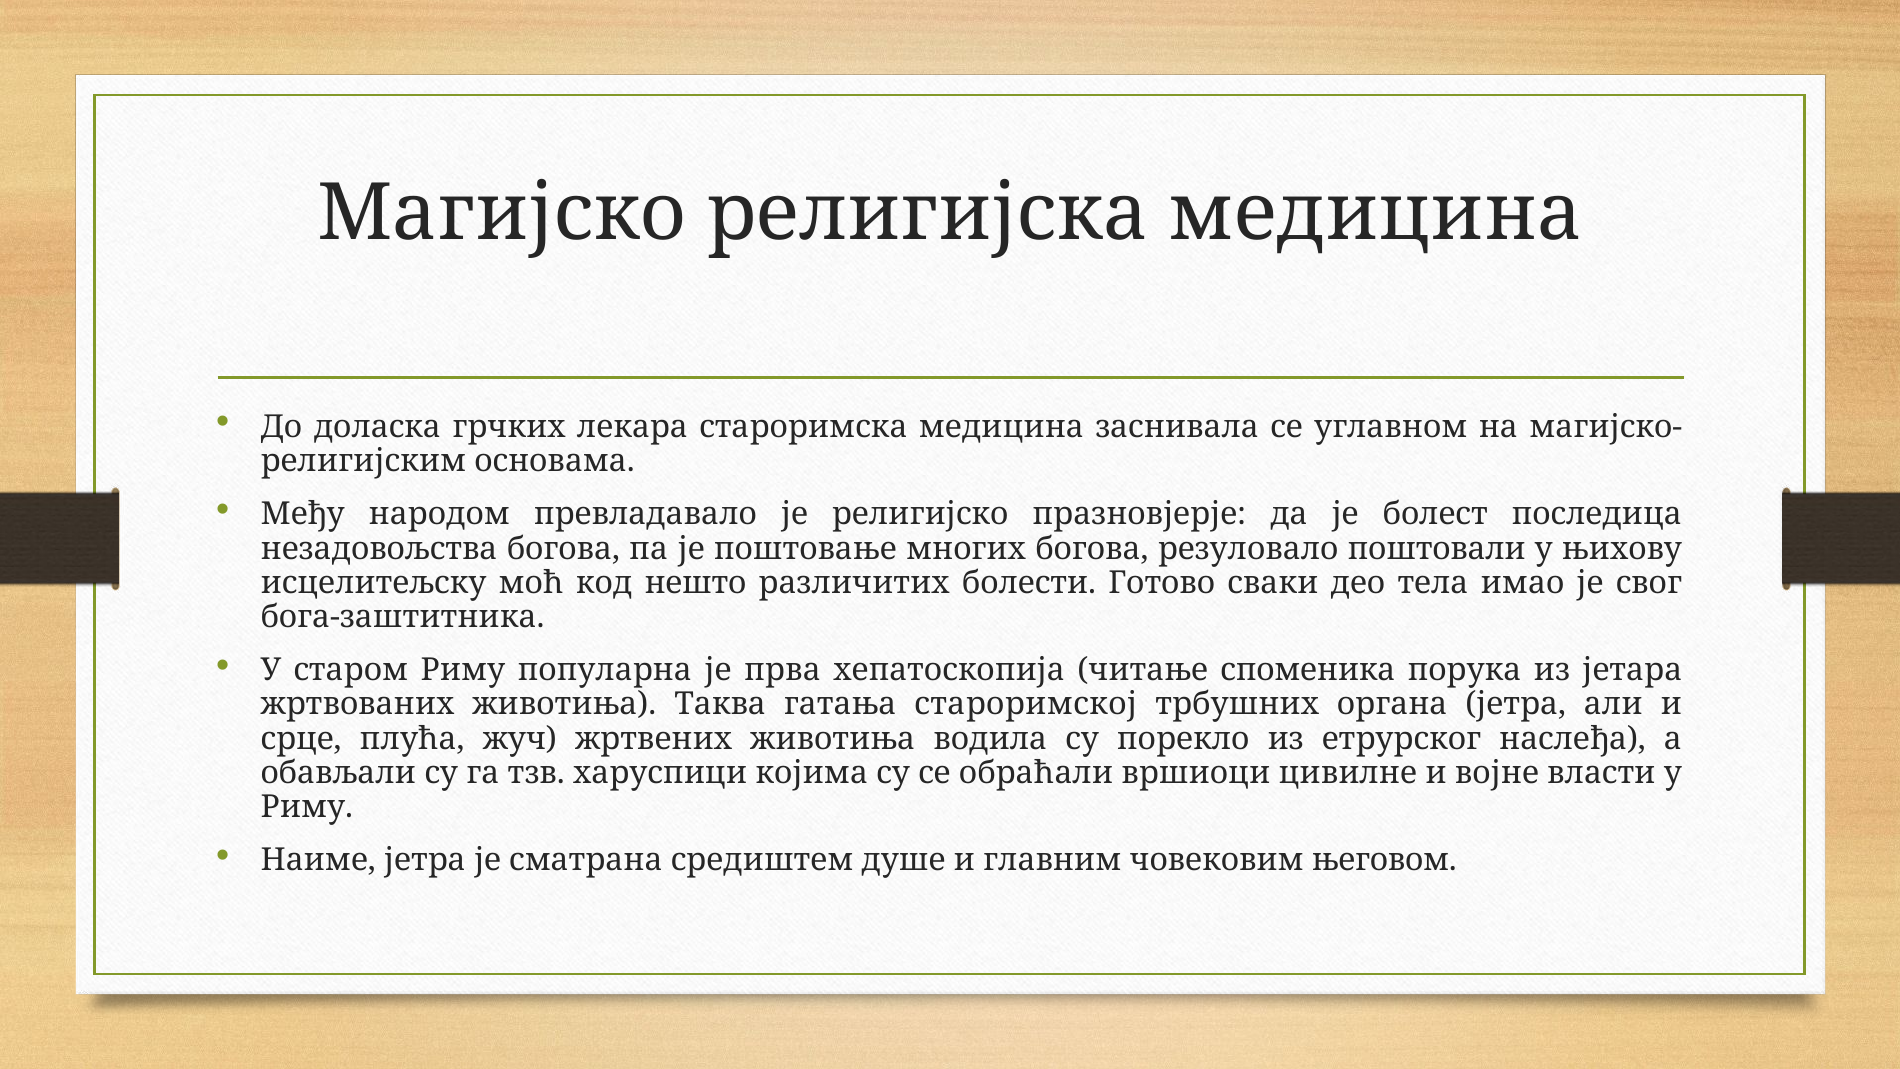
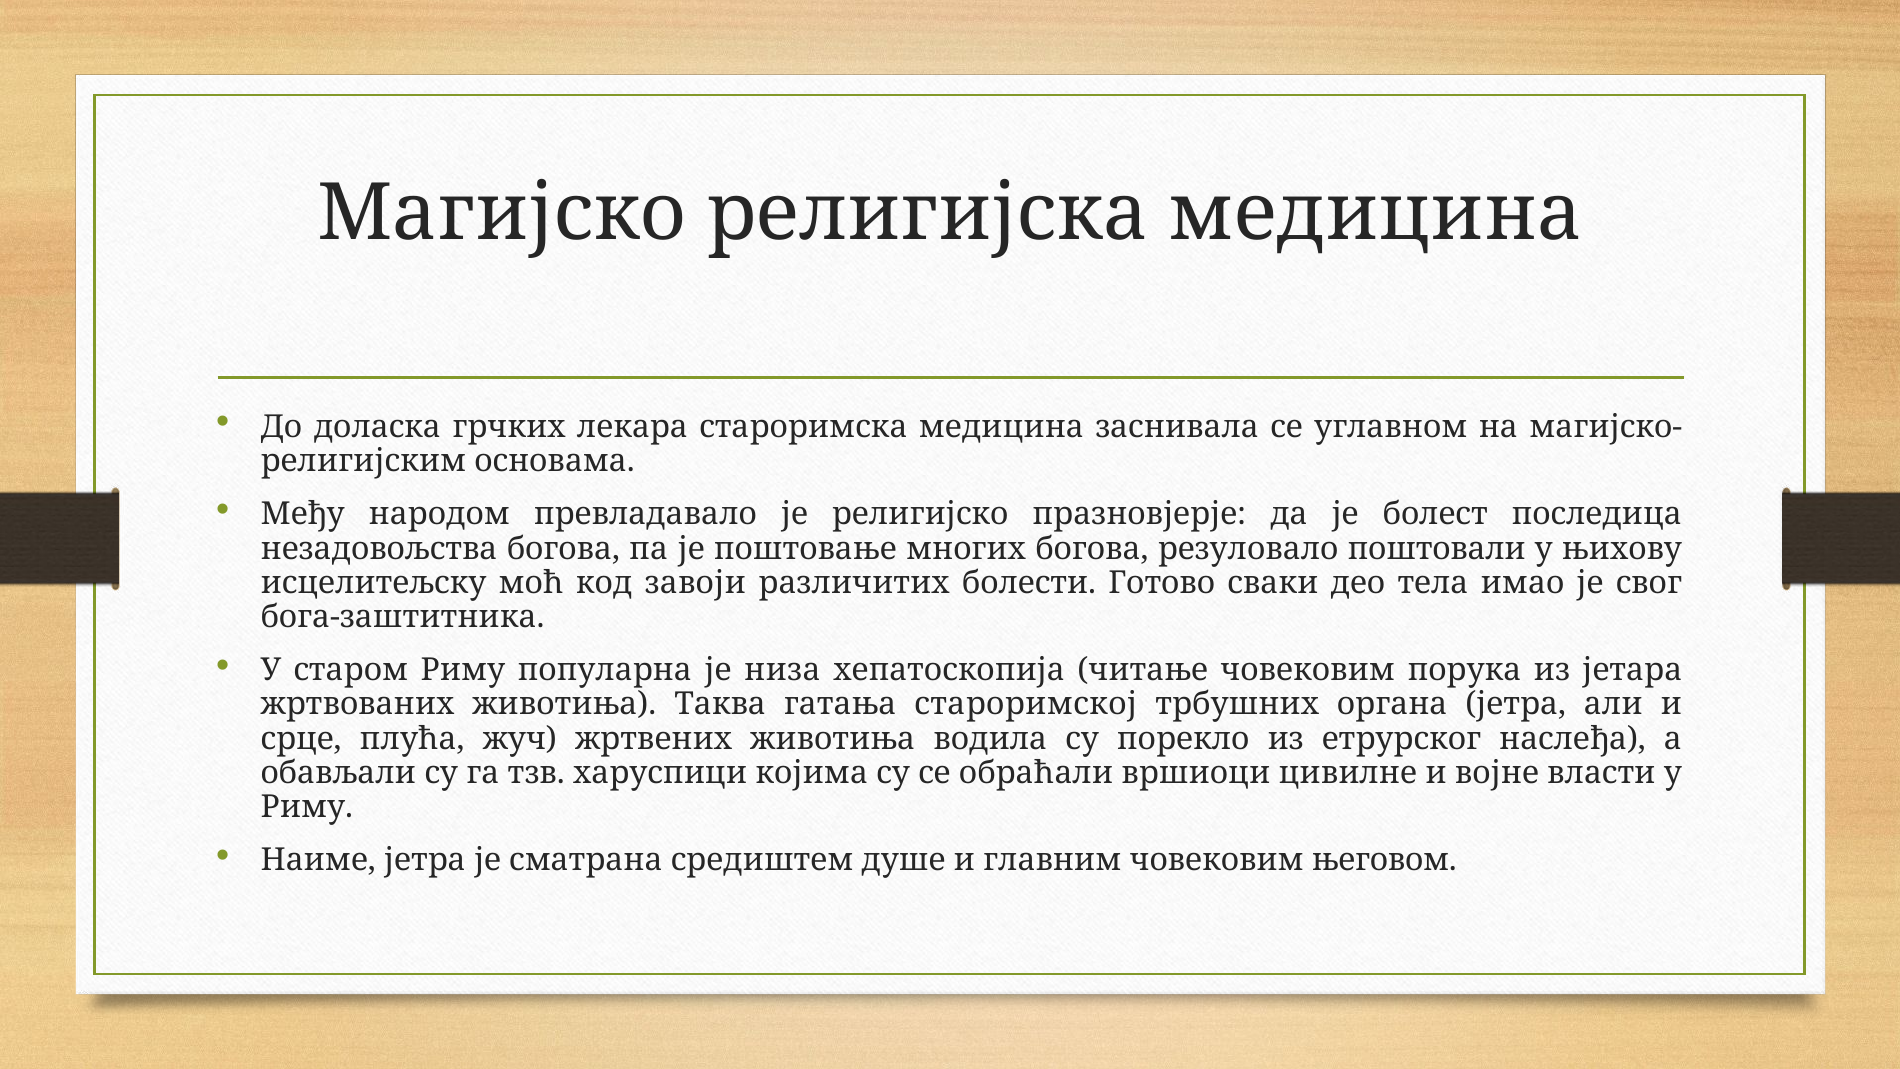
нешто: нешто -> завоји (695, 583)
прва: прва -> низа (782, 670)
читање споменика: споменика -> човековим (1308, 670)
